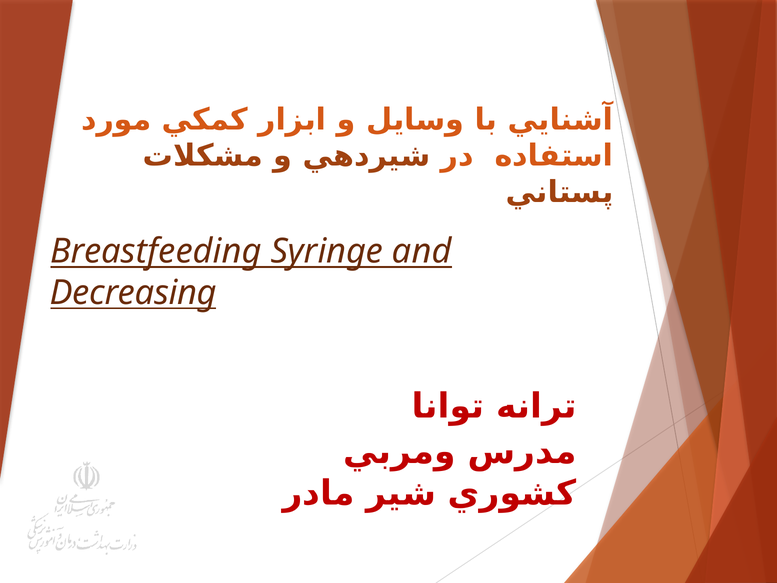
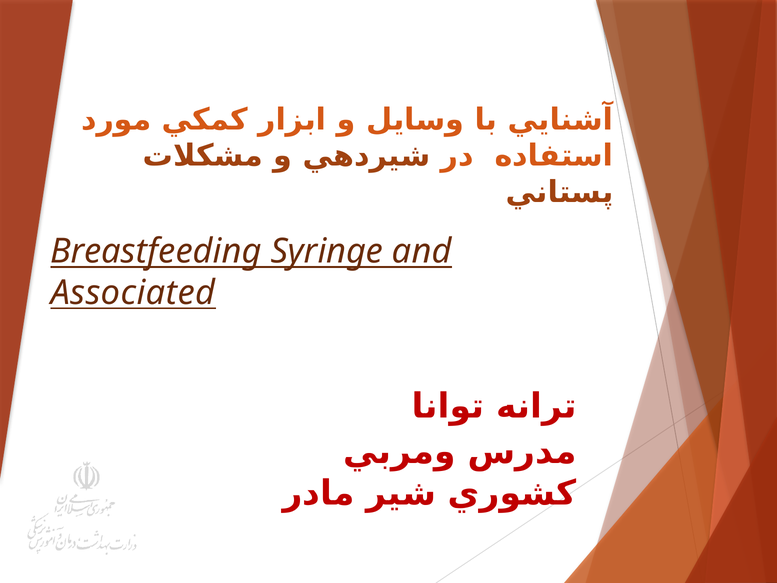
Decreasing: Decreasing -> Associated (133, 293)
